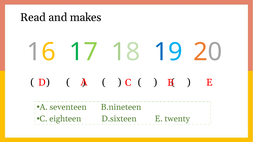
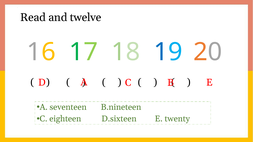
makes: makes -> twelve (86, 17)
